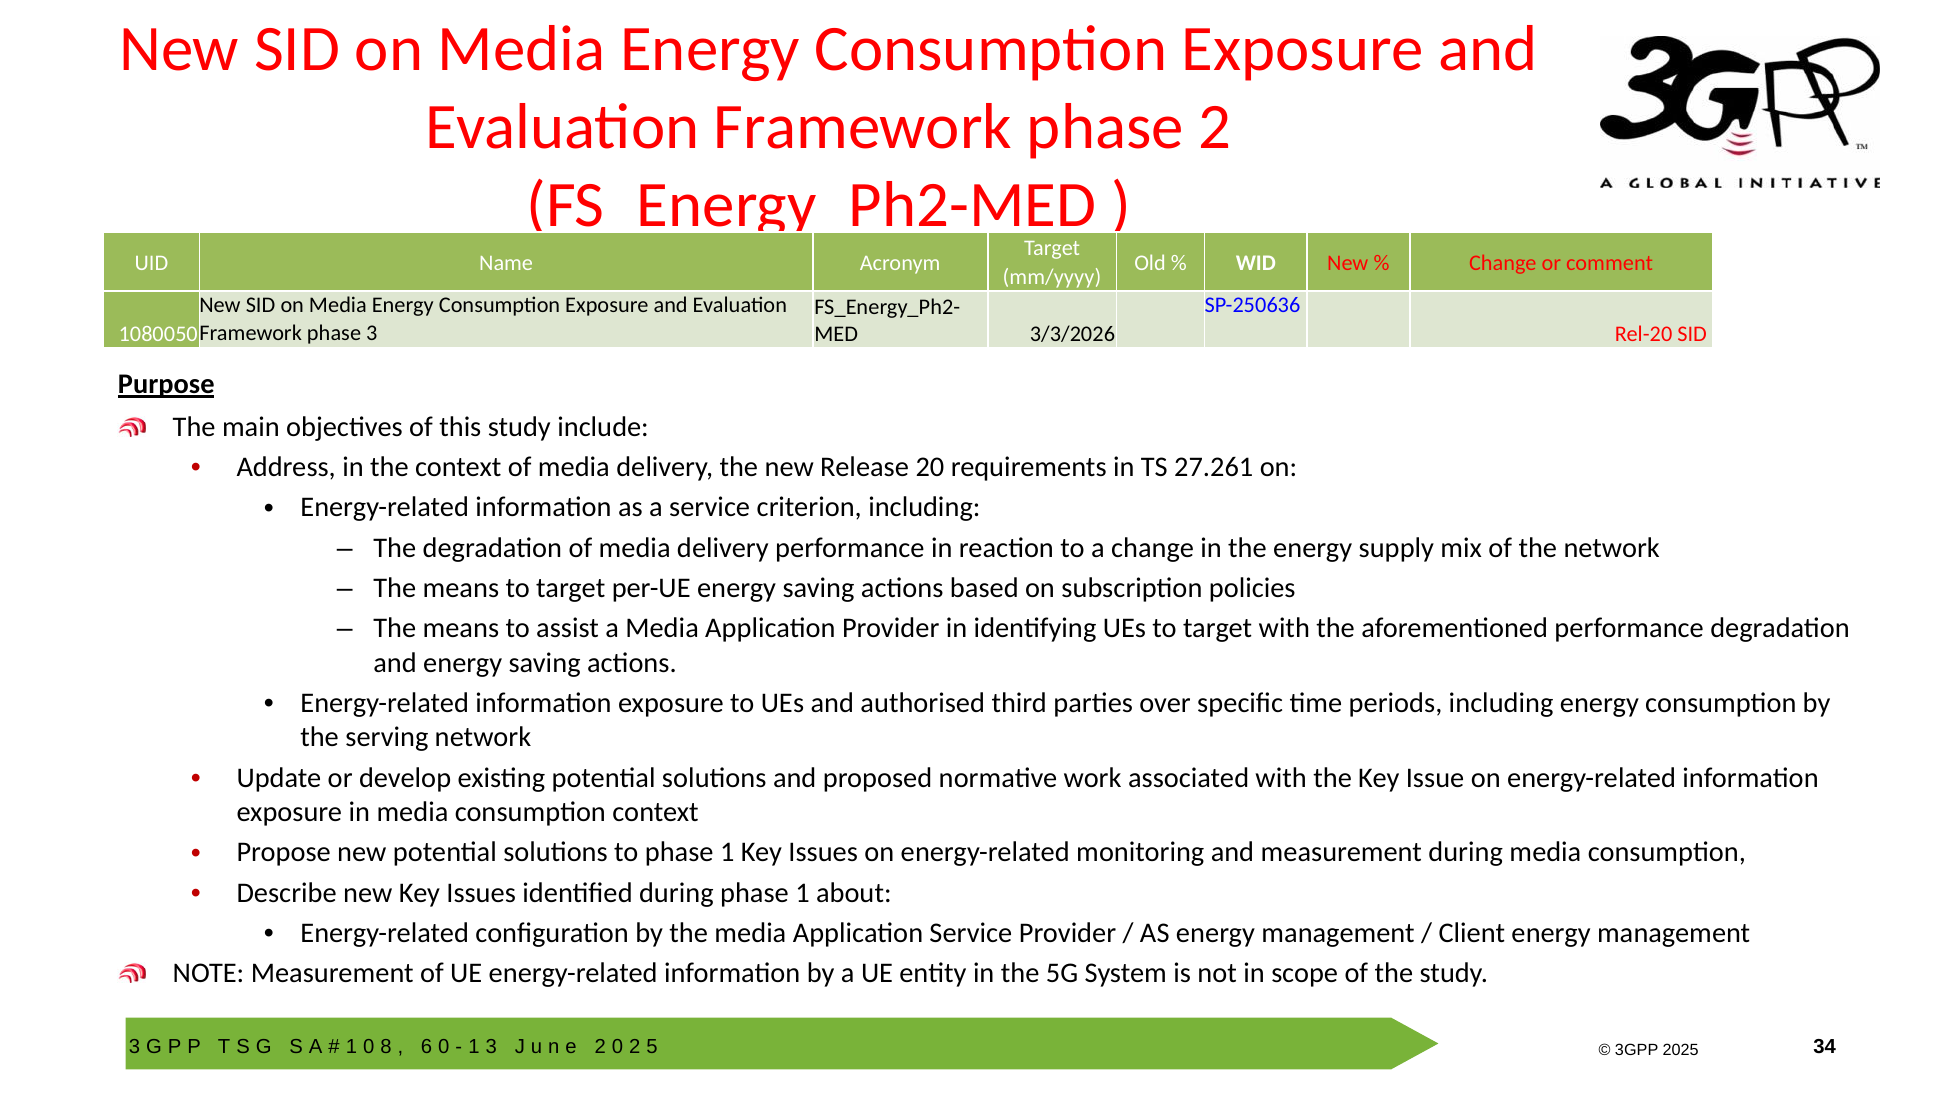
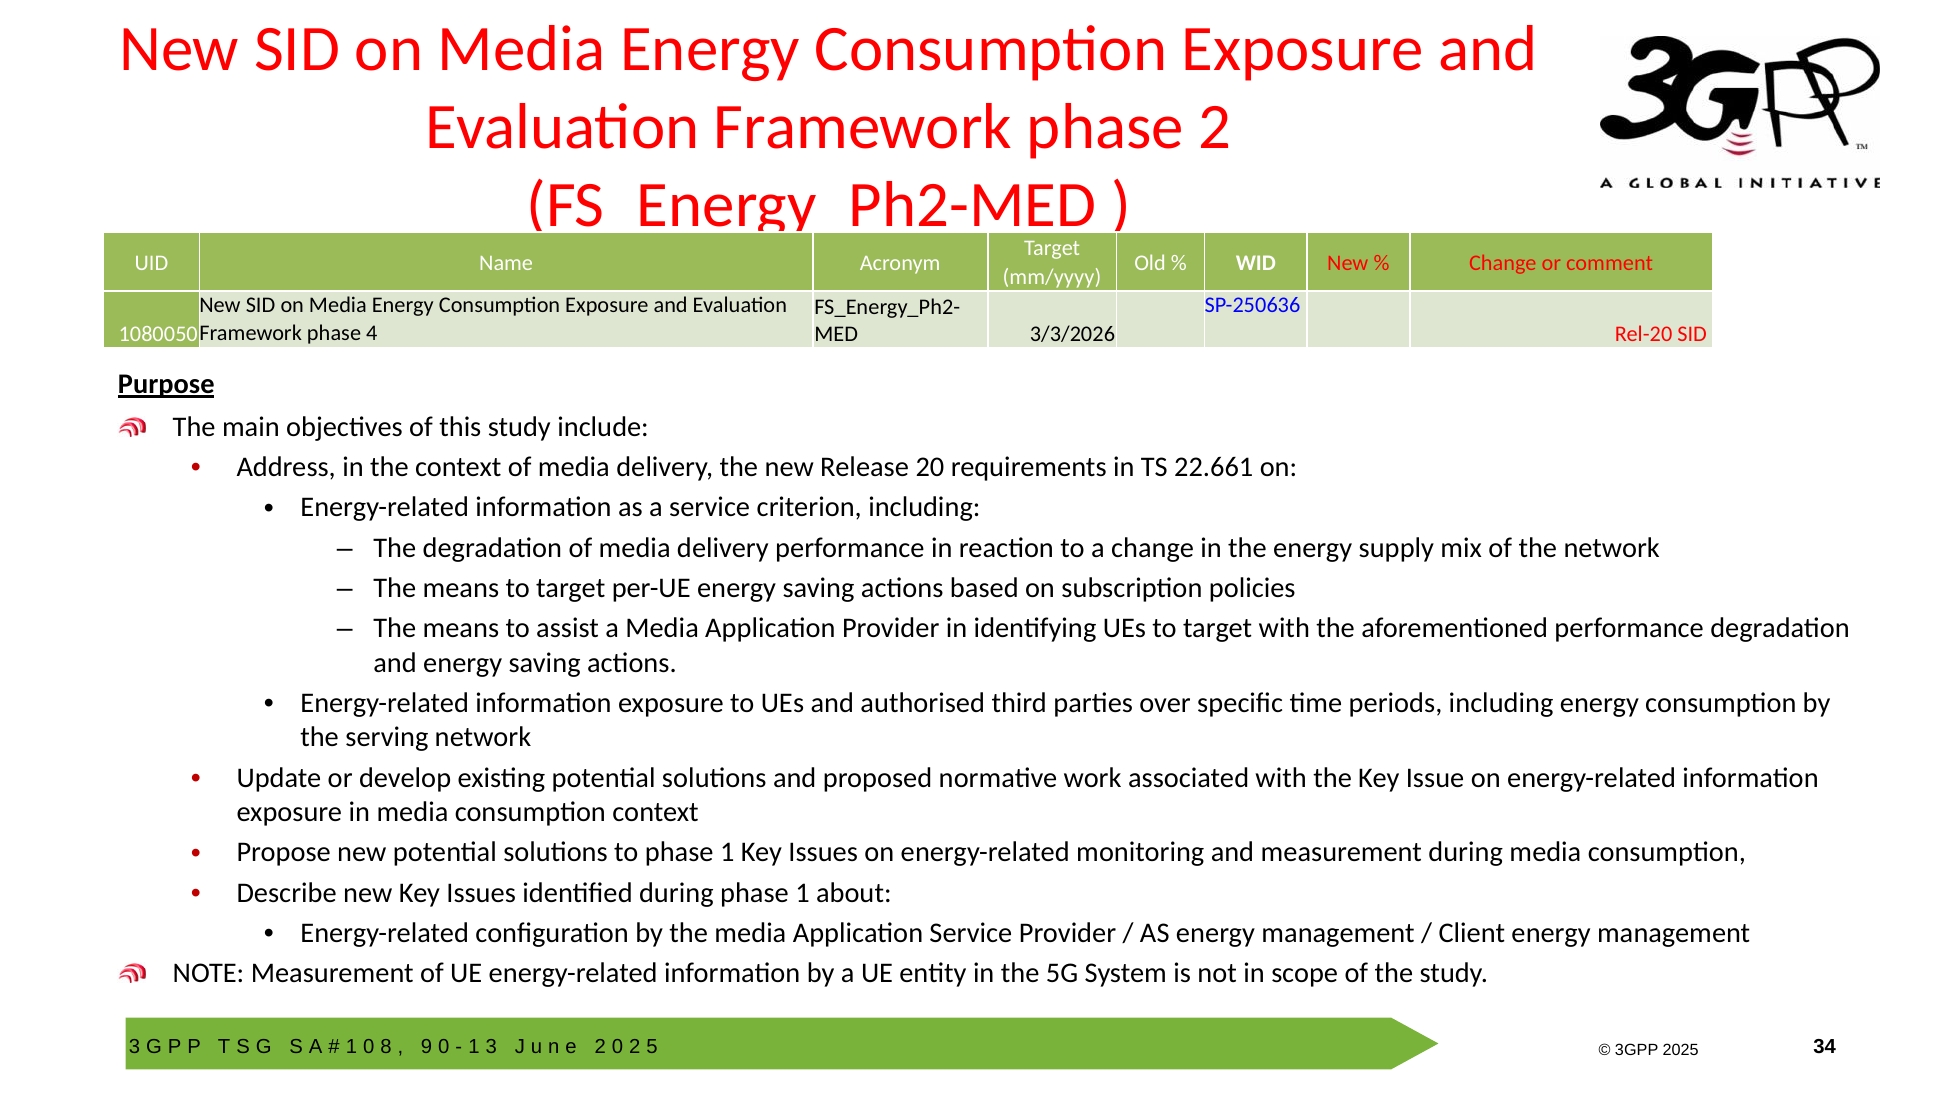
phase 3: 3 -> 4 (372, 333)
27.261: 27.261 -> 22.661 (1214, 467)
6: 6 -> 9 (427, 1047)
